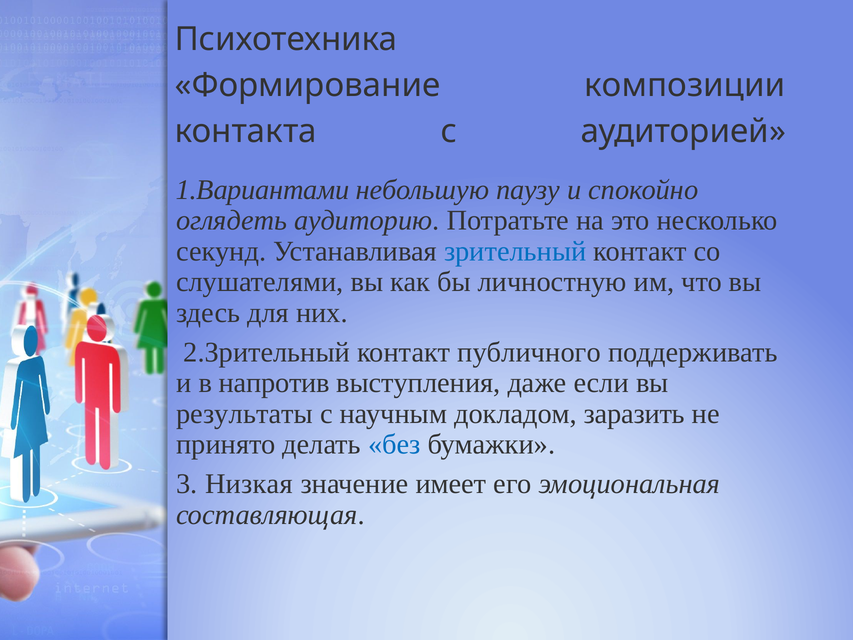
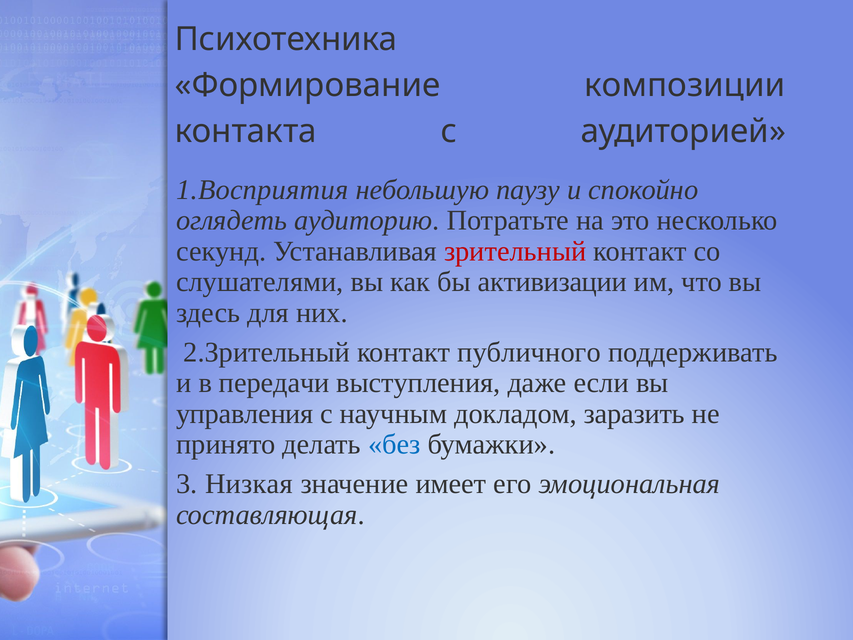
1.Вариантами: 1.Вариантами -> 1.Восприятия (262, 190)
зрительный colour: blue -> red (515, 251)
личностную: личностную -> активизации (552, 282)
напротив: напротив -> передачи (274, 383)
результаты: результаты -> управления (245, 414)
